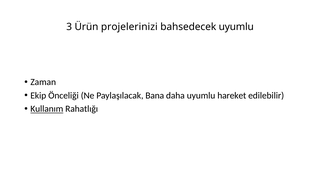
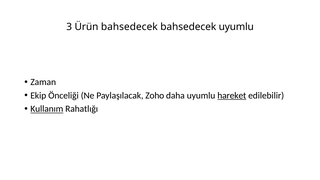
Ürün projelerinizi: projelerinizi -> bahsedecek (129, 27)
Bana: Bana -> Zoho (155, 95)
hareket underline: none -> present (232, 95)
